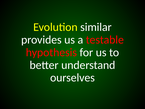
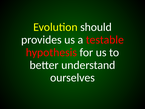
similar: similar -> should (96, 27)
